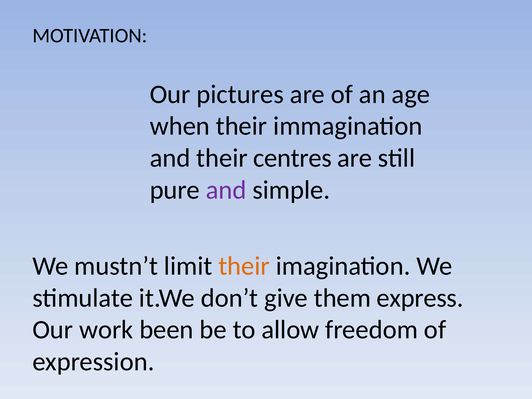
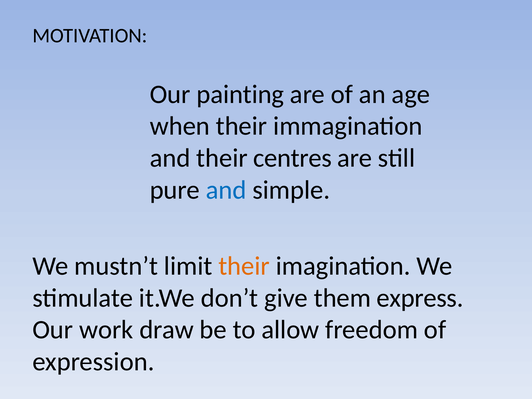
pictures: pictures -> painting (240, 94)
and colour: purple -> blue (226, 190)
been: been -> draw (167, 330)
